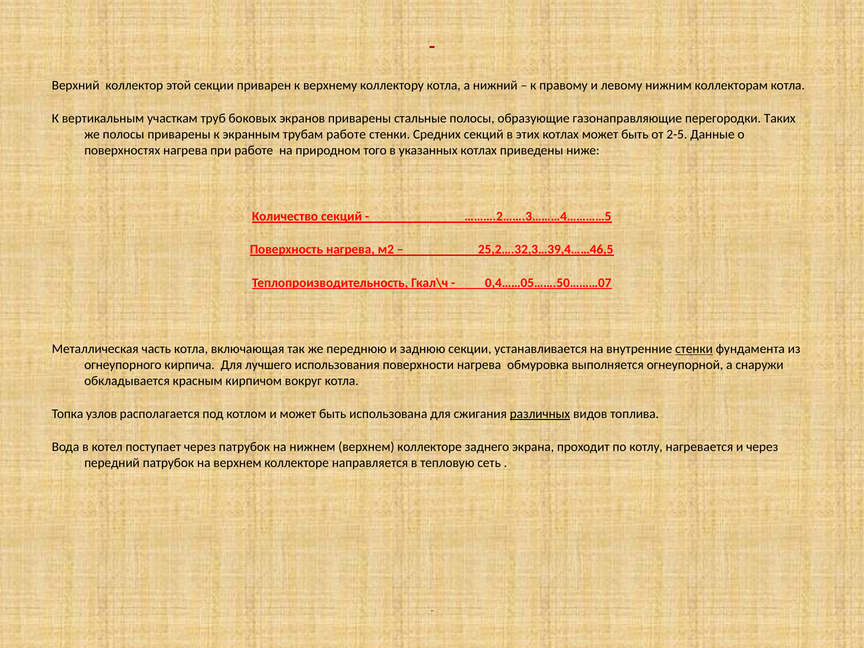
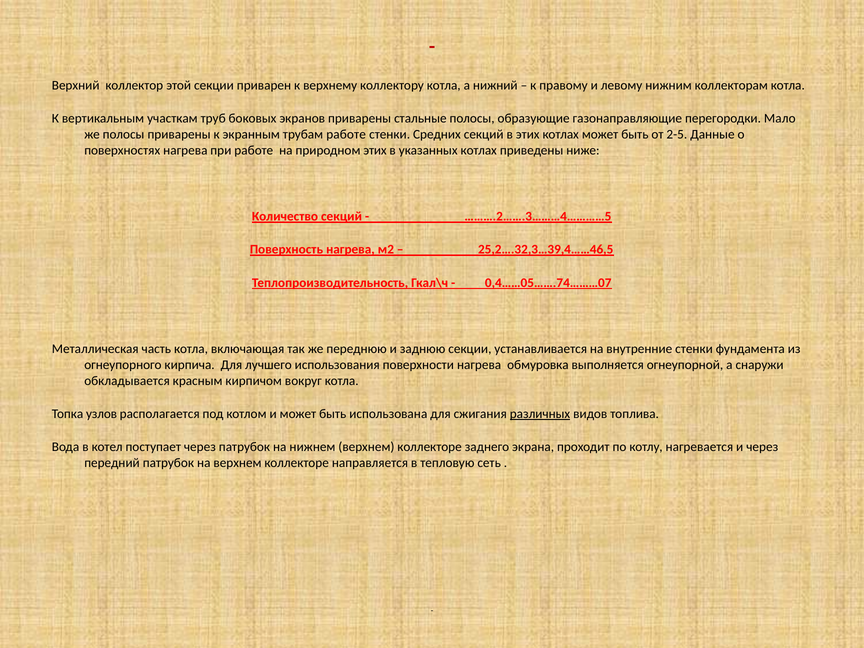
Таких: Таких -> Мало (780, 119)
природном того: того -> этих (375, 150)
0,4……05…….50………07: 0,4……05…….50………07 -> 0,4……05…….74………07 (548, 283)
стенки underline: present -> none (694, 349)
